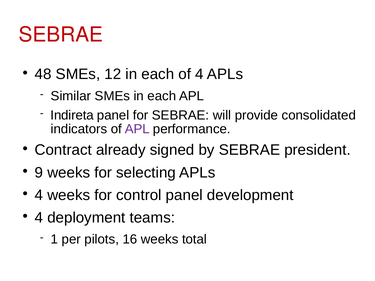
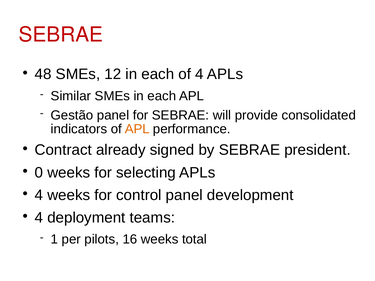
Indireta: Indireta -> Gestão (72, 115)
APL colour: purple -> orange (137, 129)
9: 9 -> 0 (39, 173)
